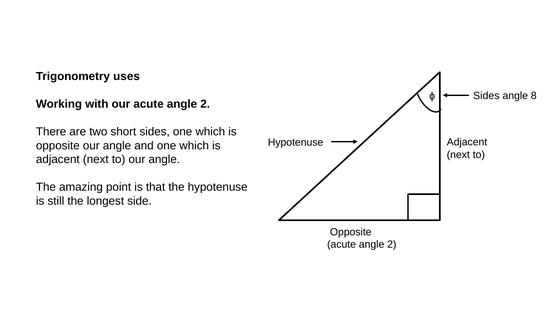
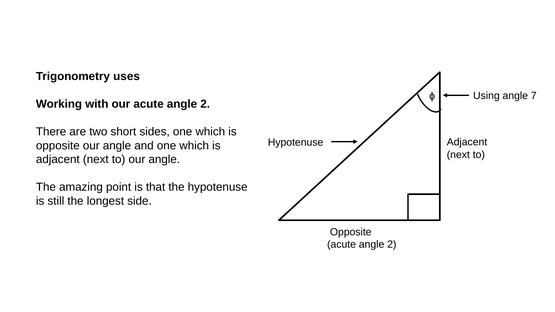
Sides: Sides -> Using (486, 96)
8: 8 -> 7 (534, 96)
